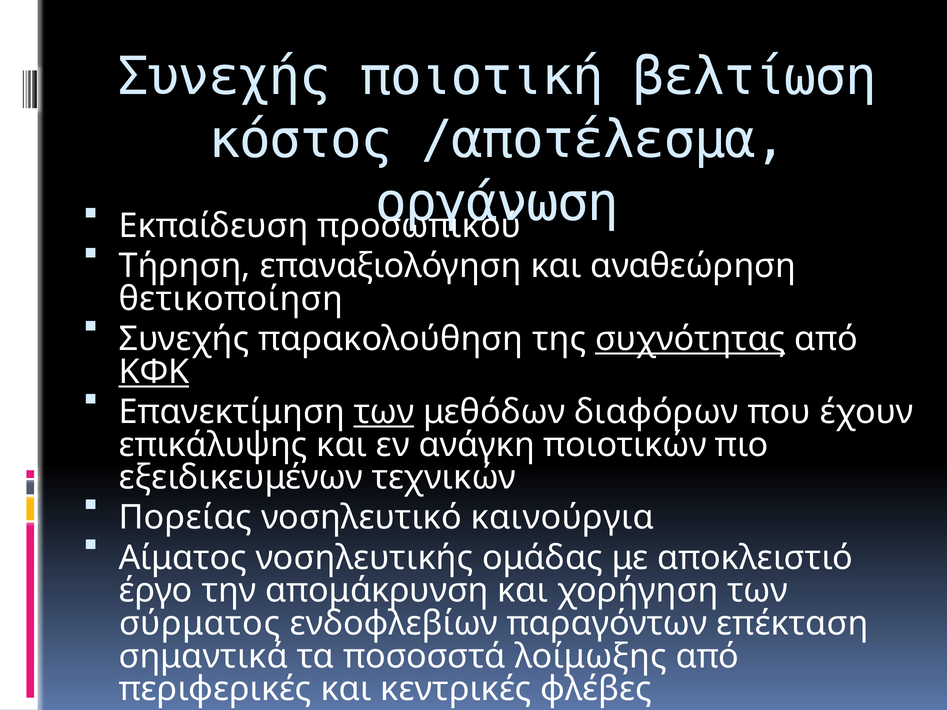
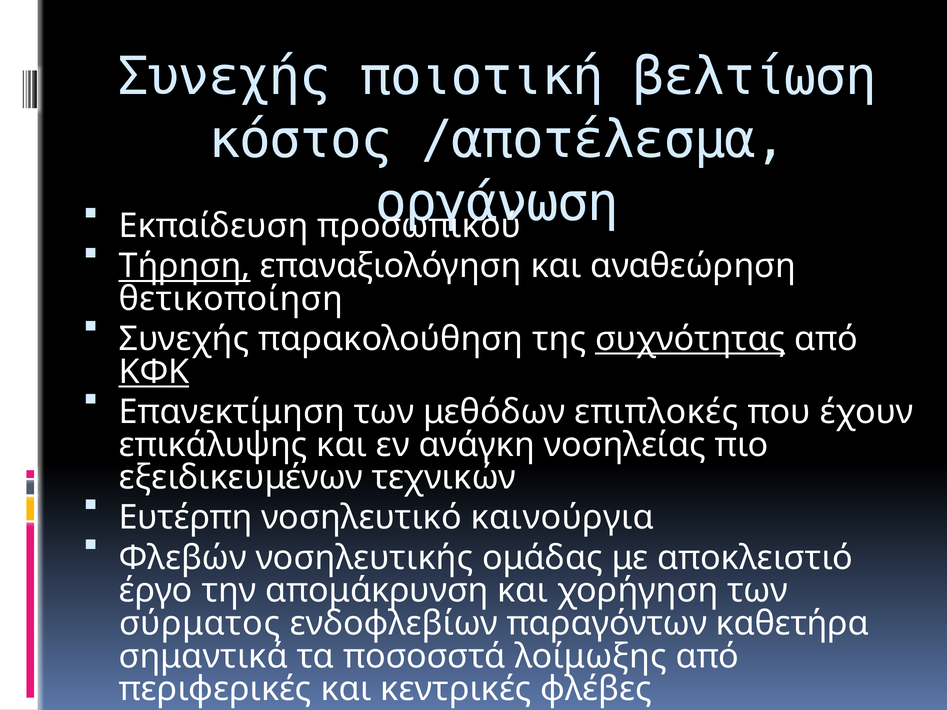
Τήρηση underline: none -> present (185, 266)
των underline: present -> none (384, 412)
διαφόρων: διαφόρων -> επιπλοκές (656, 412)
ποιοτικών: ποιοτικών -> νοσηλείας (625, 445)
Πορείας: Πορείας -> Ευτέρπη (186, 518)
Αίματος: Αίματος -> Φλεβών (183, 558)
επέκταση: επέκταση -> καθετήρα (792, 624)
